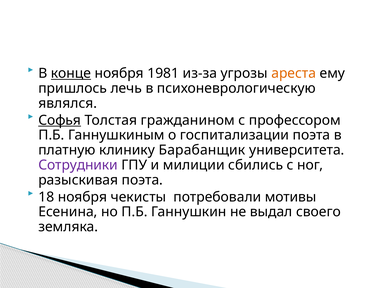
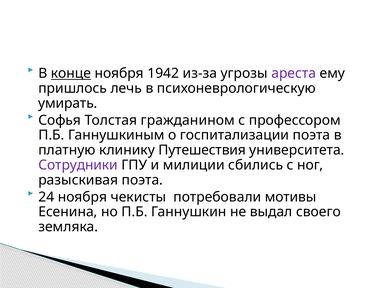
1981: 1981 -> 1942 (163, 73)
ареста colour: orange -> purple (294, 73)
являлся: являлся -> умирать (68, 103)
Софья underline: present -> none (60, 120)
Барабанщик: Барабанщик -> Путешествия (202, 150)
18: 18 -> 24 (46, 197)
